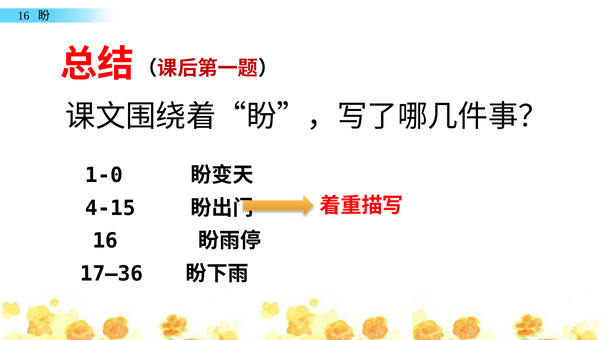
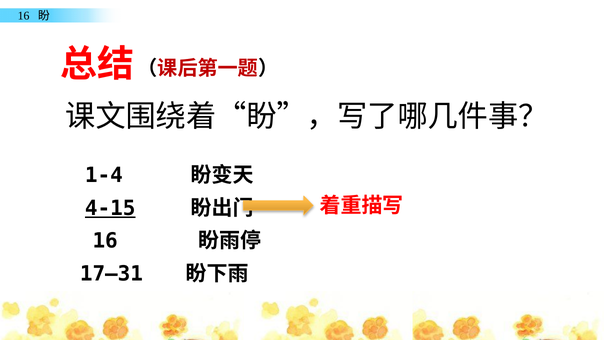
1-0: 1-0 -> 1-4 (104, 175)
4-15 underline: none -> present (110, 208)
17—36: 17—36 -> 17—31 (111, 273)
